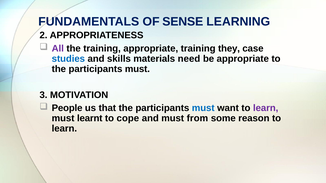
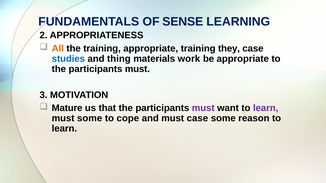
All colour: purple -> orange (58, 49)
skills: skills -> thing (119, 59)
need: need -> work (189, 59)
People: People -> Mature (67, 108)
must colour: blue -> purple (203, 108)
must learnt: learnt -> some (90, 119)
must from: from -> case (197, 119)
